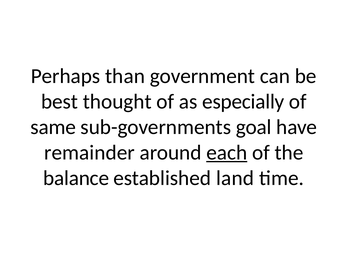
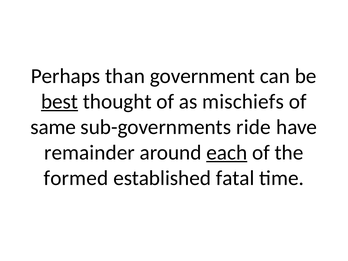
best underline: none -> present (60, 102)
especially: especially -> mischiefs (243, 102)
goal: goal -> ride (253, 127)
balance: balance -> formed (76, 178)
land: land -> fatal (235, 178)
